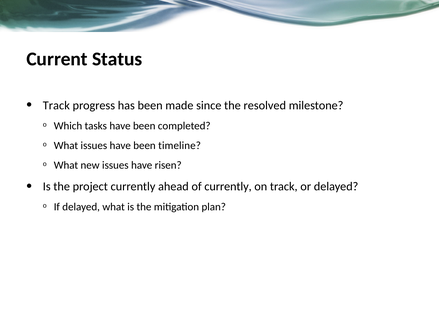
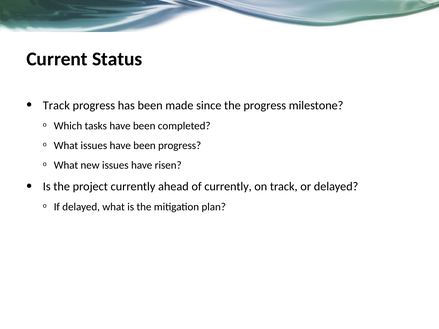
the resolved: resolved -> progress (265, 105)
been timeline: timeline -> progress (180, 146)
